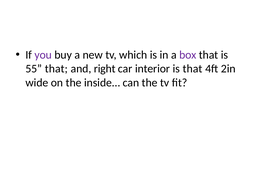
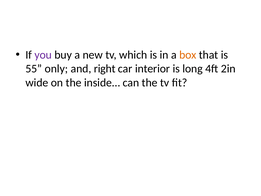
box colour: purple -> orange (188, 55)
55 that: that -> only (56, 69)
is that: that -> long (193, 69)
